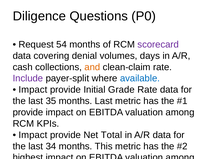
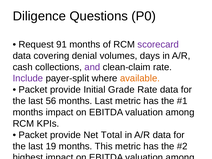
54: 54 -> 91 (62, 44)
and colour: orange -> purple (92, 67)
available colour: blue -> orange (140, 78)
Impact: Impact -> Packet (33, 90)
35: 35 -> 56 (51, 101)
provide: provide -> months (28, 112)
Impact: Impact -> Packet (33, 135)
34: 34 -> 19 (51, 146)
